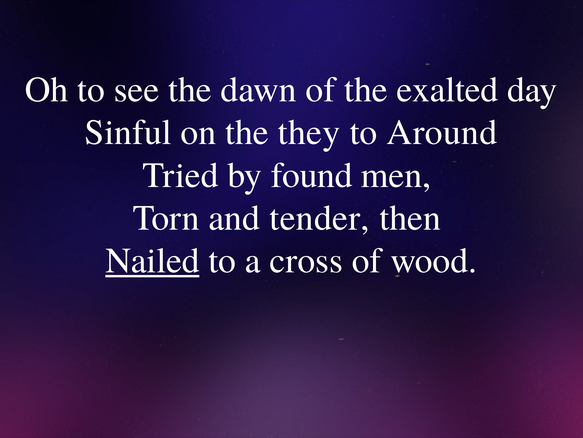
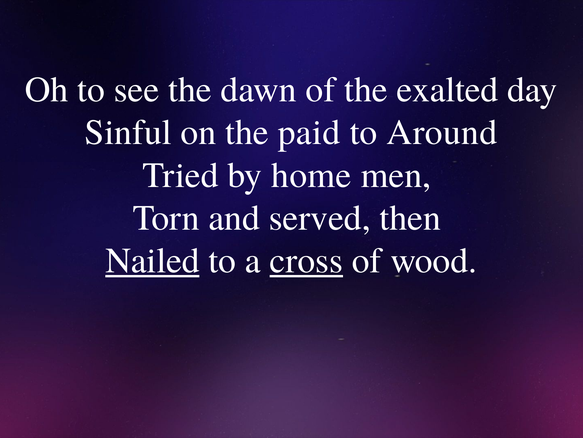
they: they -> paid (309, 132)
found: found -> home (311, 175)
tender: tender -> served (320, 218)
cross underline: none -> present (306, 260)
